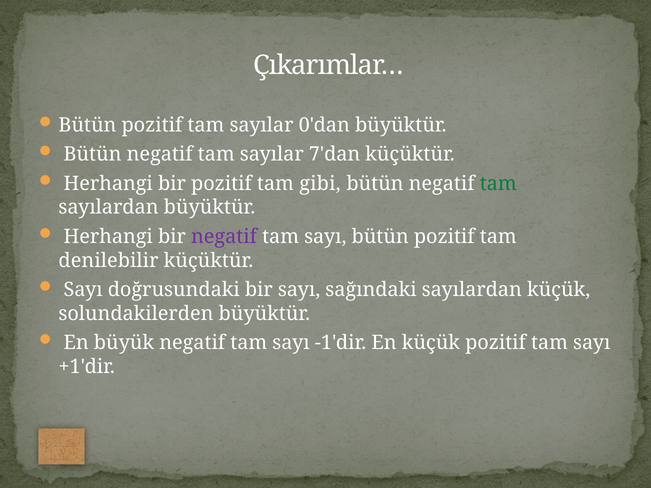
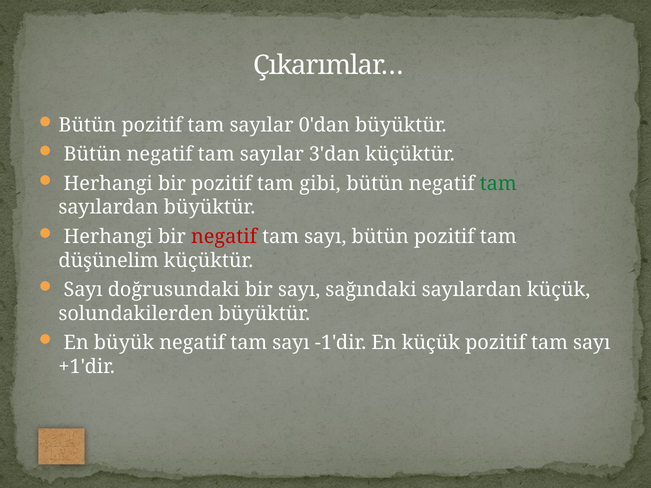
7'dan: 7'dan -> 3'dan (335, 154)
negatif colour: purple -> red (224, 237)
denilebilir: denilebilir -> düşünelim (109, 261)
